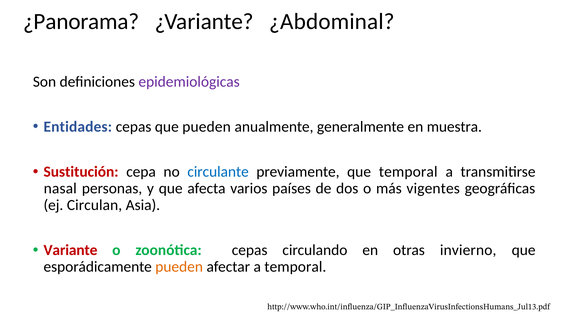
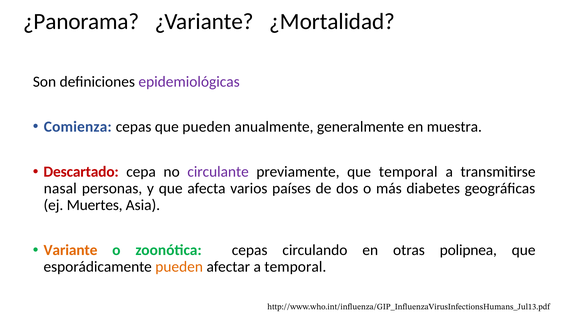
¿Abdominal: ¿Abdominal -> ¿Mortalidad (332, 22)
Entidades: Entidades -> Comienza (78, 127)
Sustitución: Sustitución -> Descartado (81, 172)
circulante colour: blue -> purple (218, 172)
vigentes: vigentes -> diabetes (433, 188)
Circulan: Circulan -> Muertes (95, 205)
Variante colour: red -> orange (70, 250)
invierno: invierno -> polipnea (468, 250)
